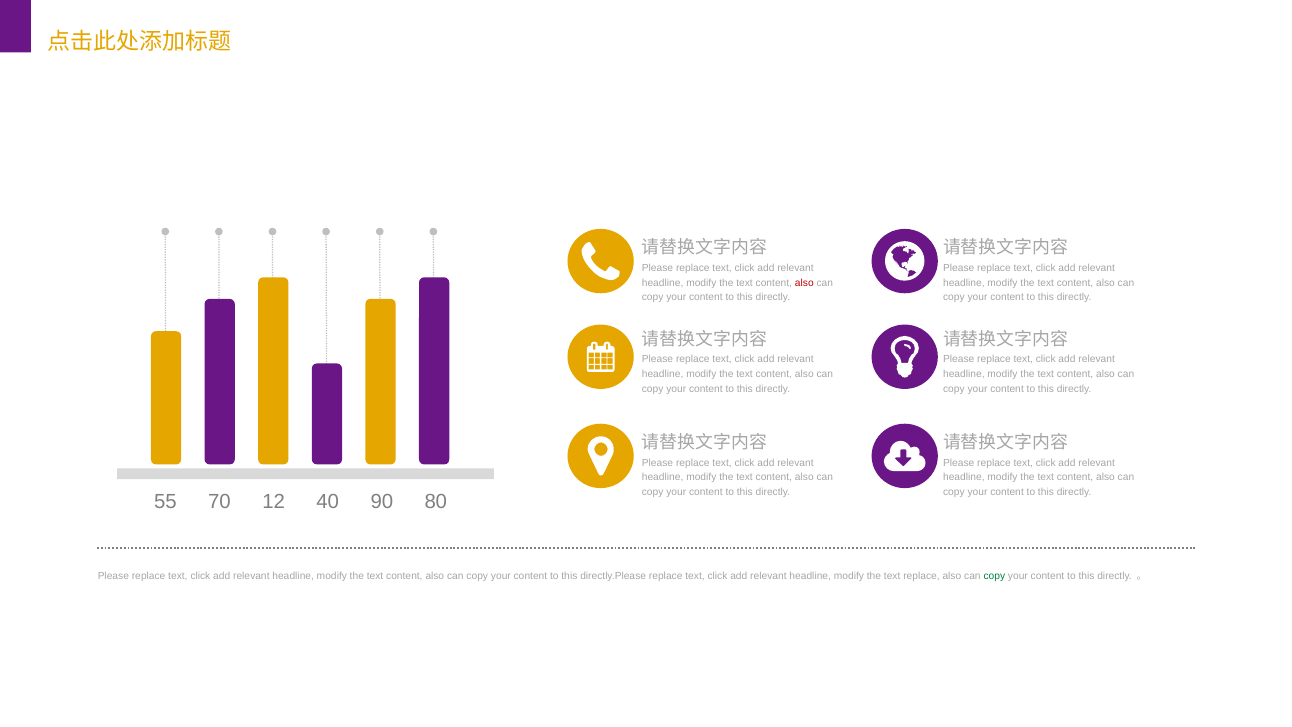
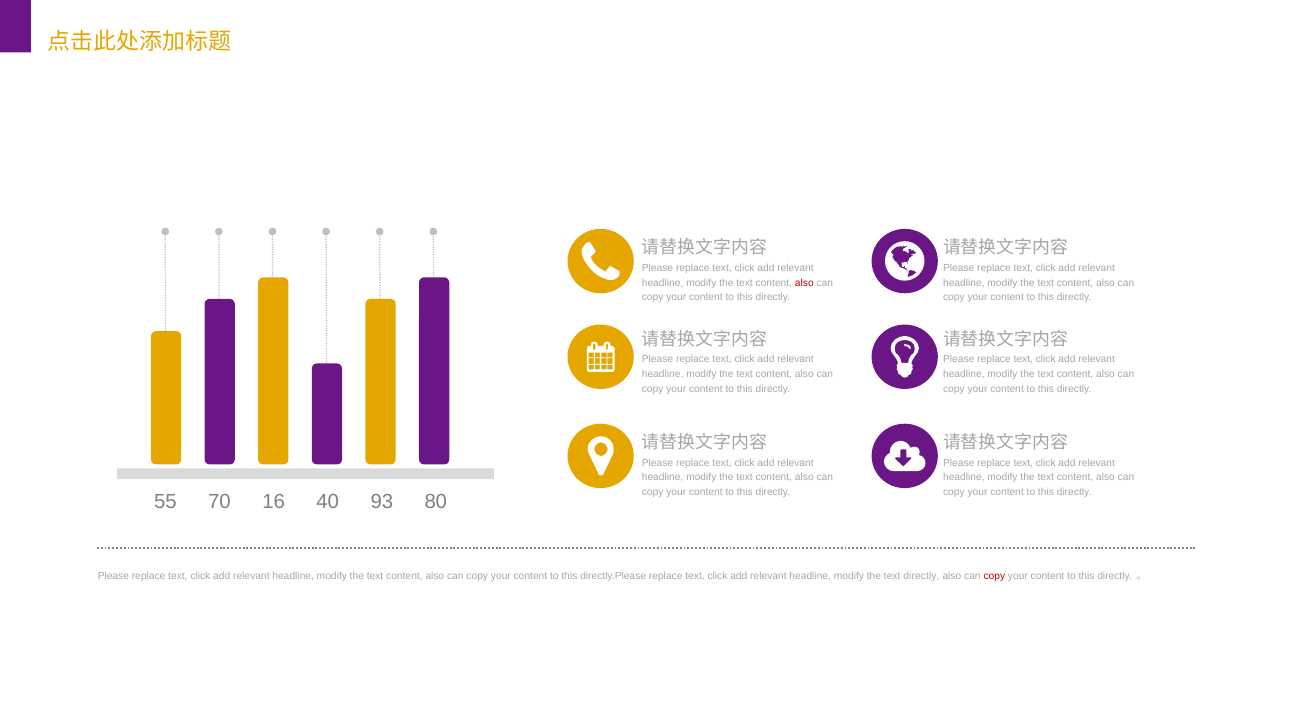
12: 12 -> 16 (274, 502)
90: 90 -> 93 (382, 502)
text replace: replace -> directly (921, 576)
copy colour: green -> red (994, 576)
